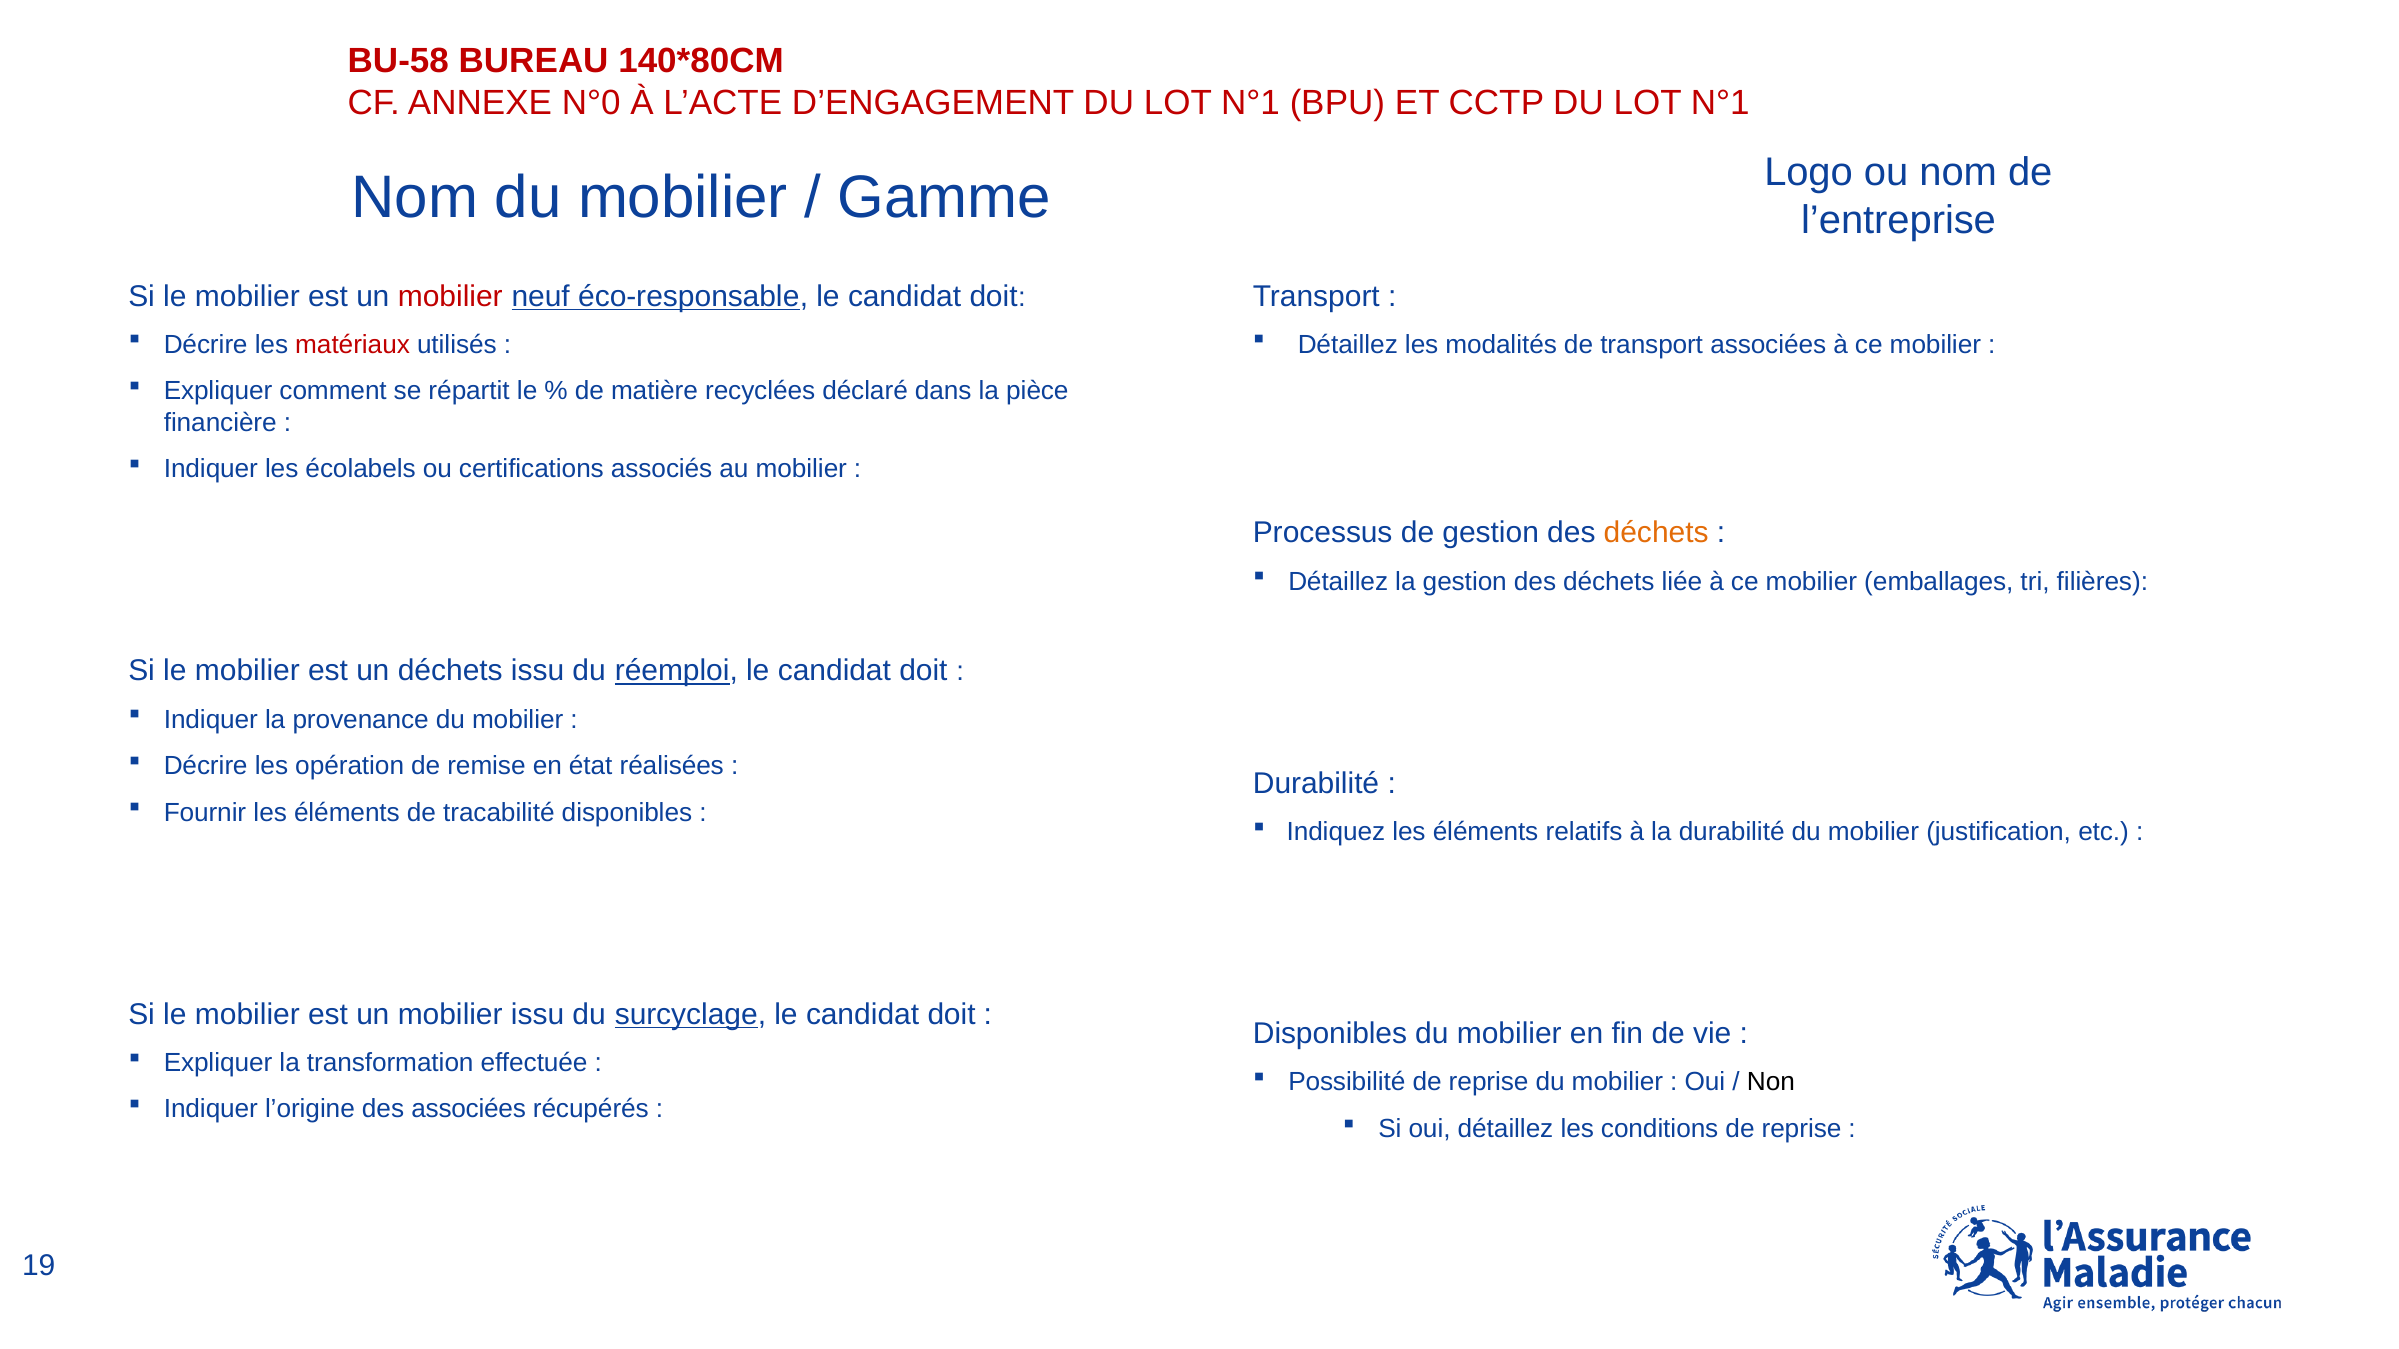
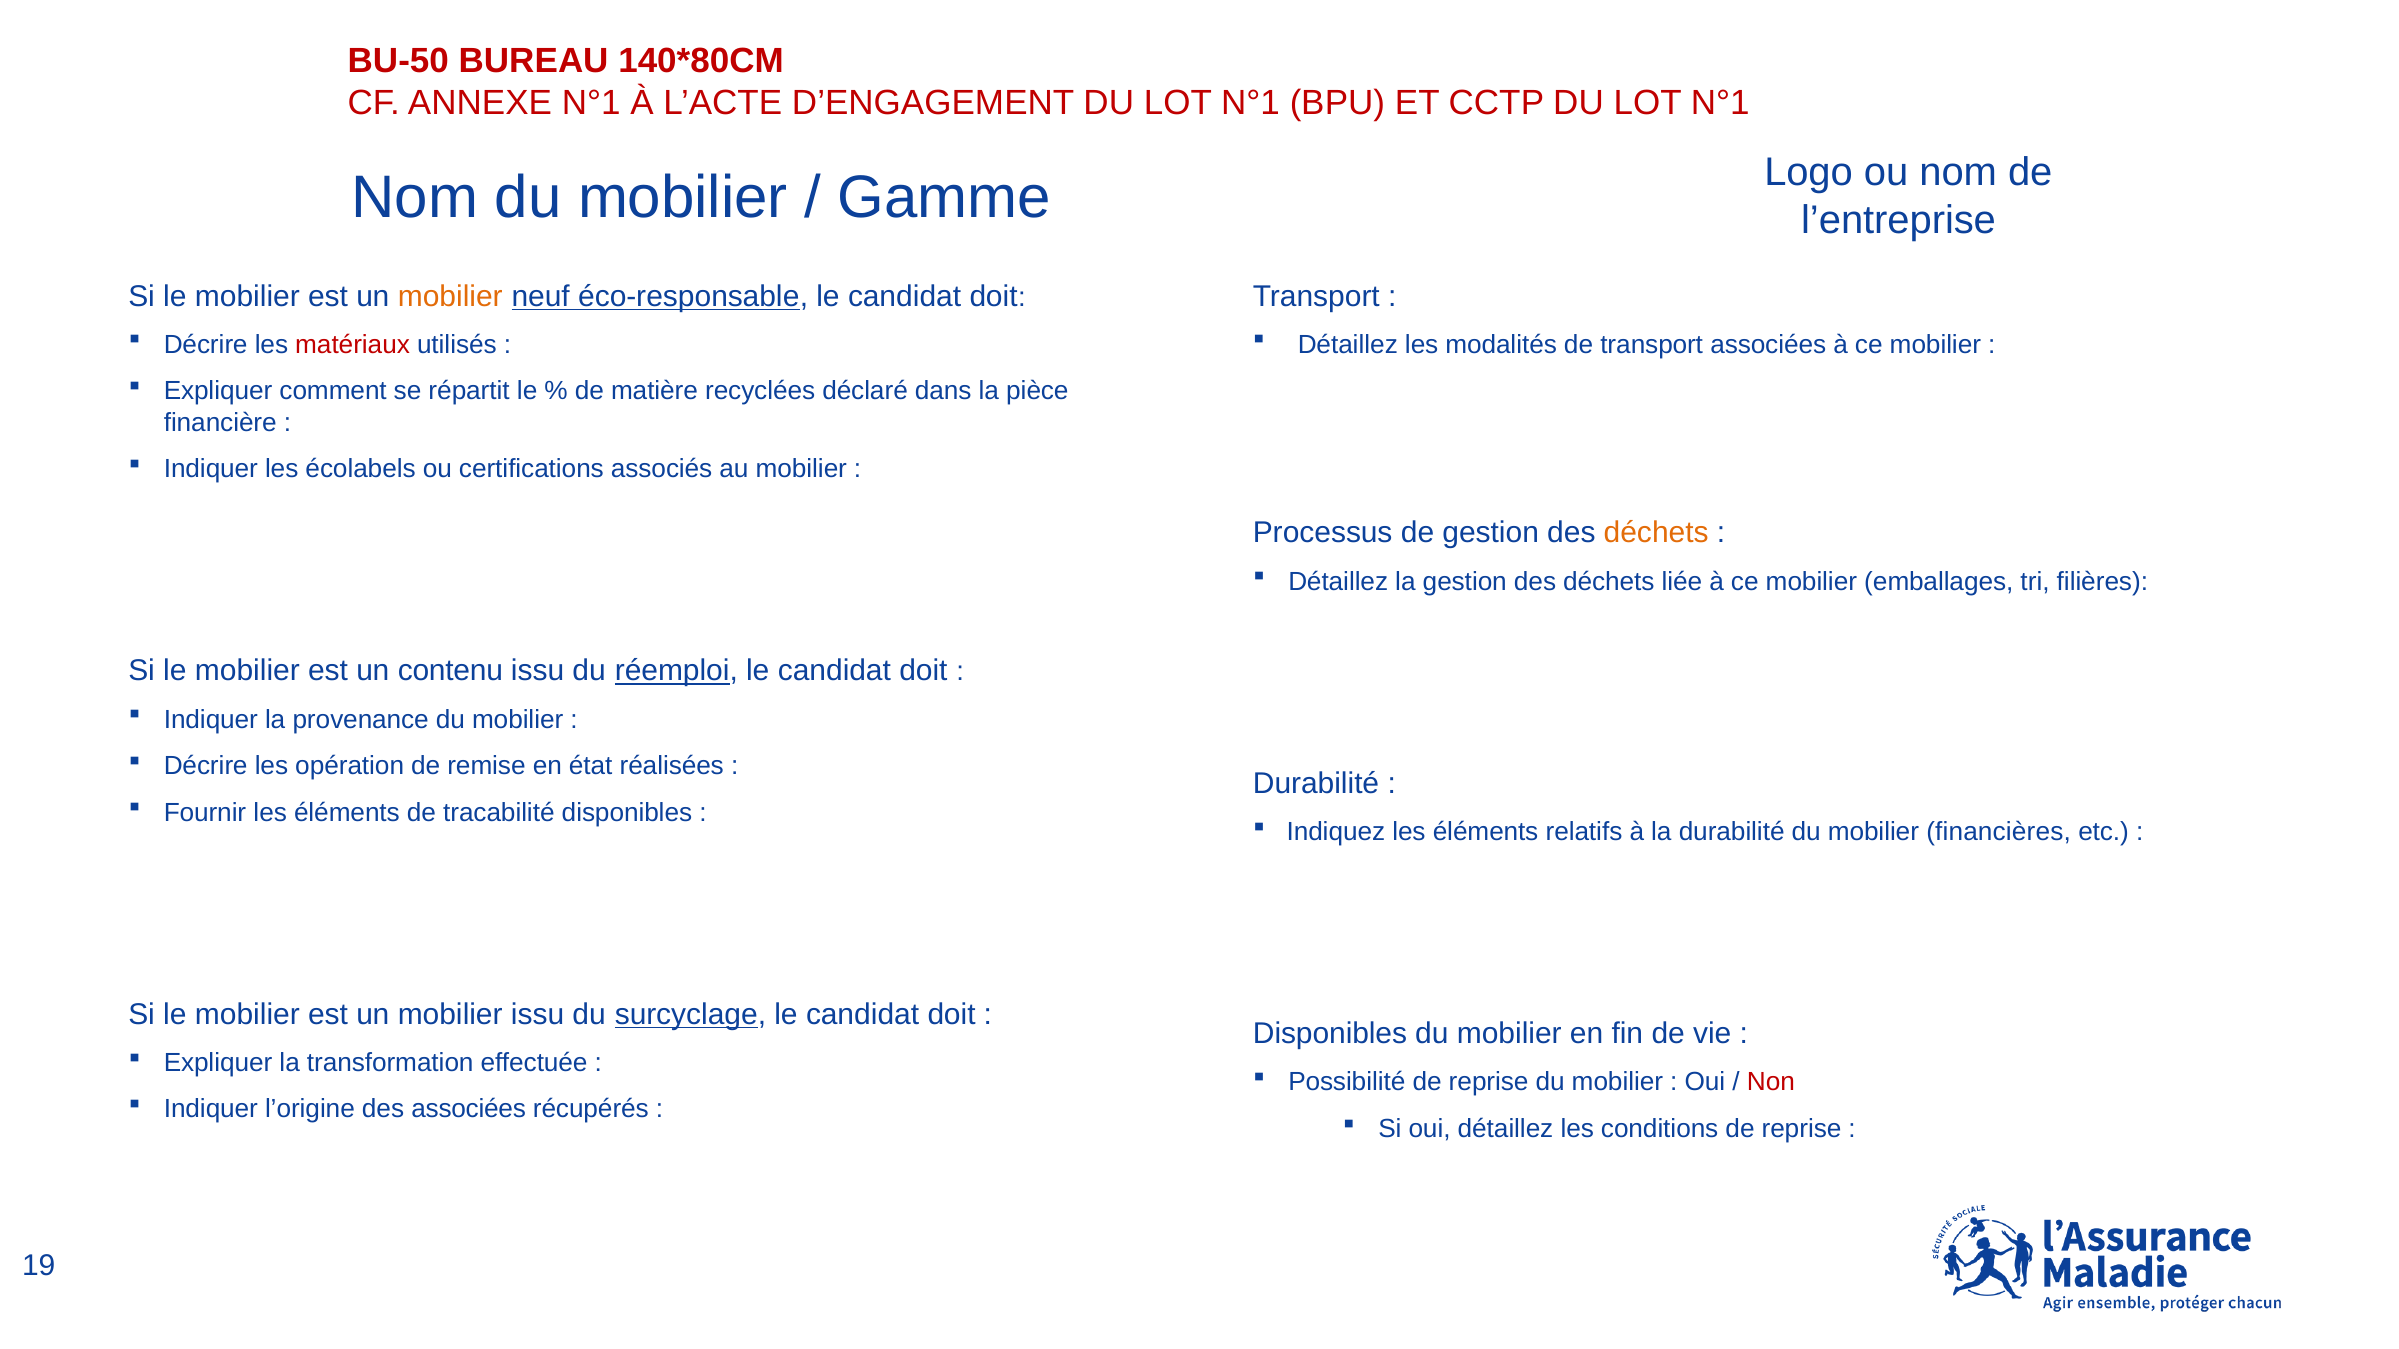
BU-58: BU-58 -> BU-50 (398, 61)
ANNEXE N°0: N°0 -> N°1 (591, 103)
mobilier colour: red -> orange (450, 296)
un déchets: déchets -> contenu (450, 671)
justification: justification -> financières (1999, 832)
Non colour: black -> red (1771, 1083)
